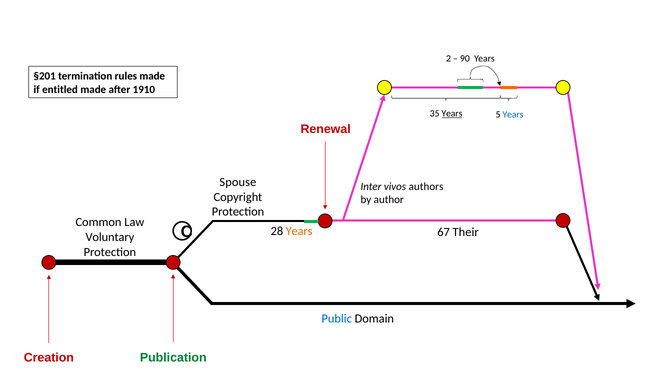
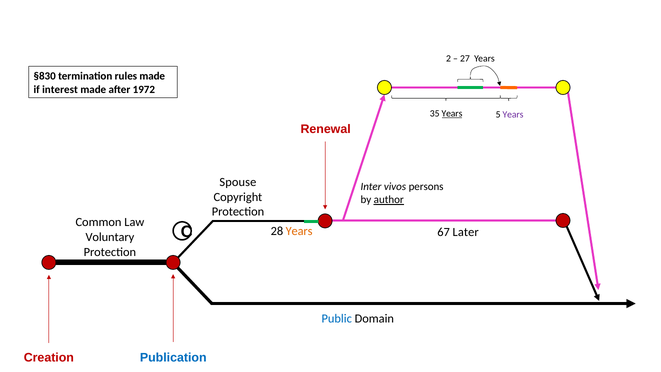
90: 90 -> 27 (465, 58)
§201: §201 -> §830 (45, 76)
entitled: entitled -> interest (60, 89)
1910: 1910 -> 1972 (144, 89)
Years colour: blue -> purple (513, 114)
authors: authors -> persons (426, 186)
author underline: none -> present (389, 200)
Their: Their -> Later (466, 232)
Publication colour: green -> blue (173, 357)
